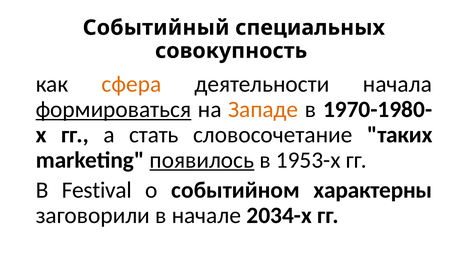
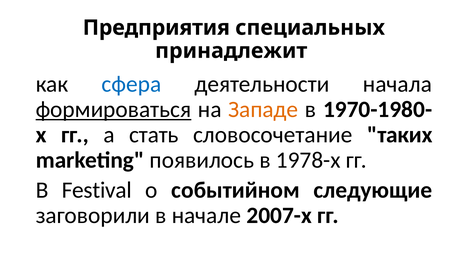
Событийный: Событийный -> Предприятия (156, 28)
совокупность: совокупность -> принадлежит (231, 51)
сфера colour: orange -> blue (131, 84)
появилось underline: present -> none (202, 160)
1953-х: 1953-х -> 1978-х (308, 160)
характерны: характерны -> следующие (373, 190)
2034-х: 2034-х -> 2007-х (279, 216)
